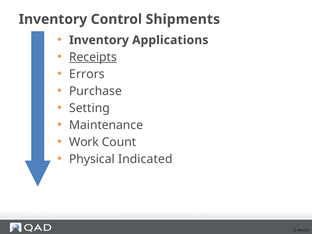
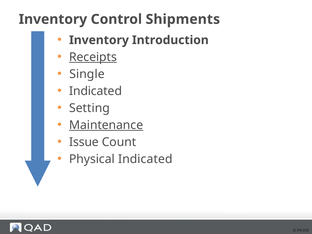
Applications: Applications -> Introduction (170, 40)
Errors: Errors -> Single (87, 74)
Purchase: Purchase -> Indicated (96, 91)
Maintenance underline: none -> present (106, 125)
Work: Work -> Issue (84, 142)
